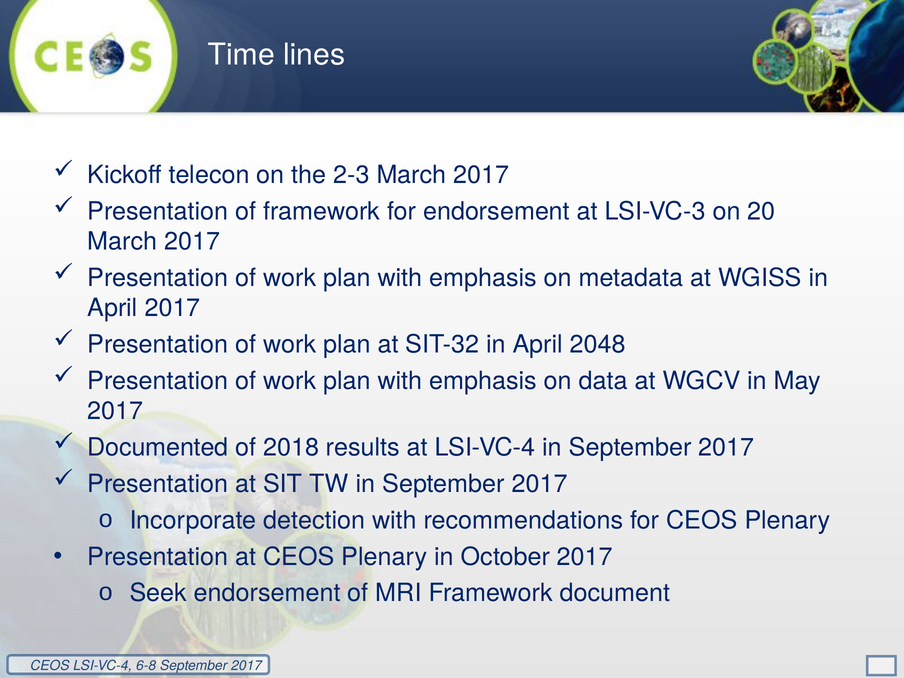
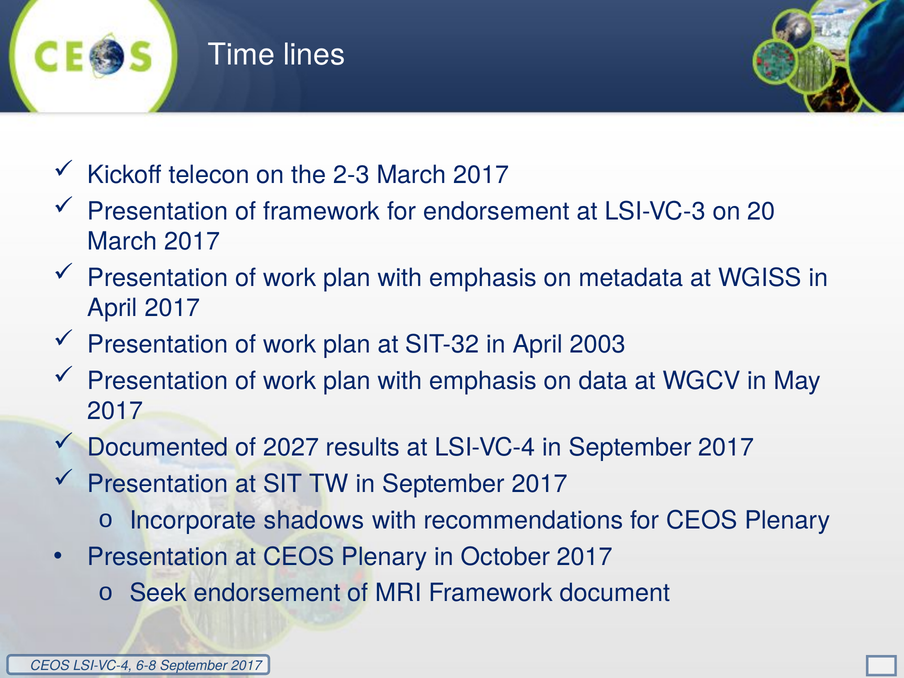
2048: 2048 -> 2003 (598, 345)
2018: 2018 -> 2027 (291, 448)
detection: detection -> shadows (314, 520)
